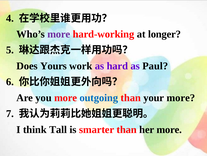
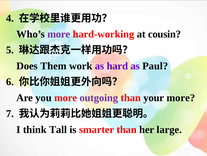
longer: longer -> cousin (164, 34)
Yours: Yours -> Them (53, 66)
outgoing colour: blue -> purple (99, 97)
her more: more -> large (169, 129)
